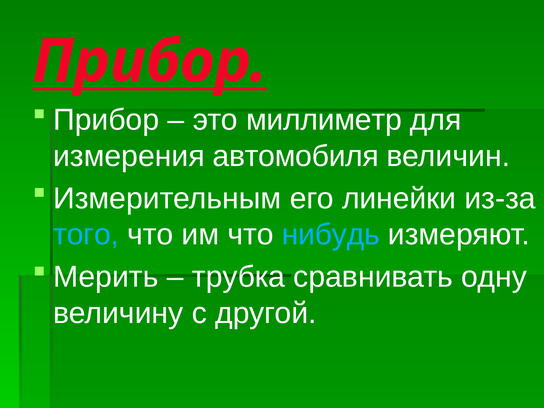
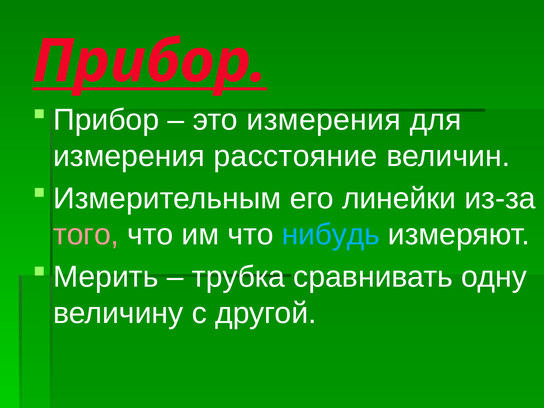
это миллиметр: миллиметр -> измерения (324, 120)
автомобиля: автомобиля -> расстояние (295, 156)
того colour: light blue -> pink (86, 235)
